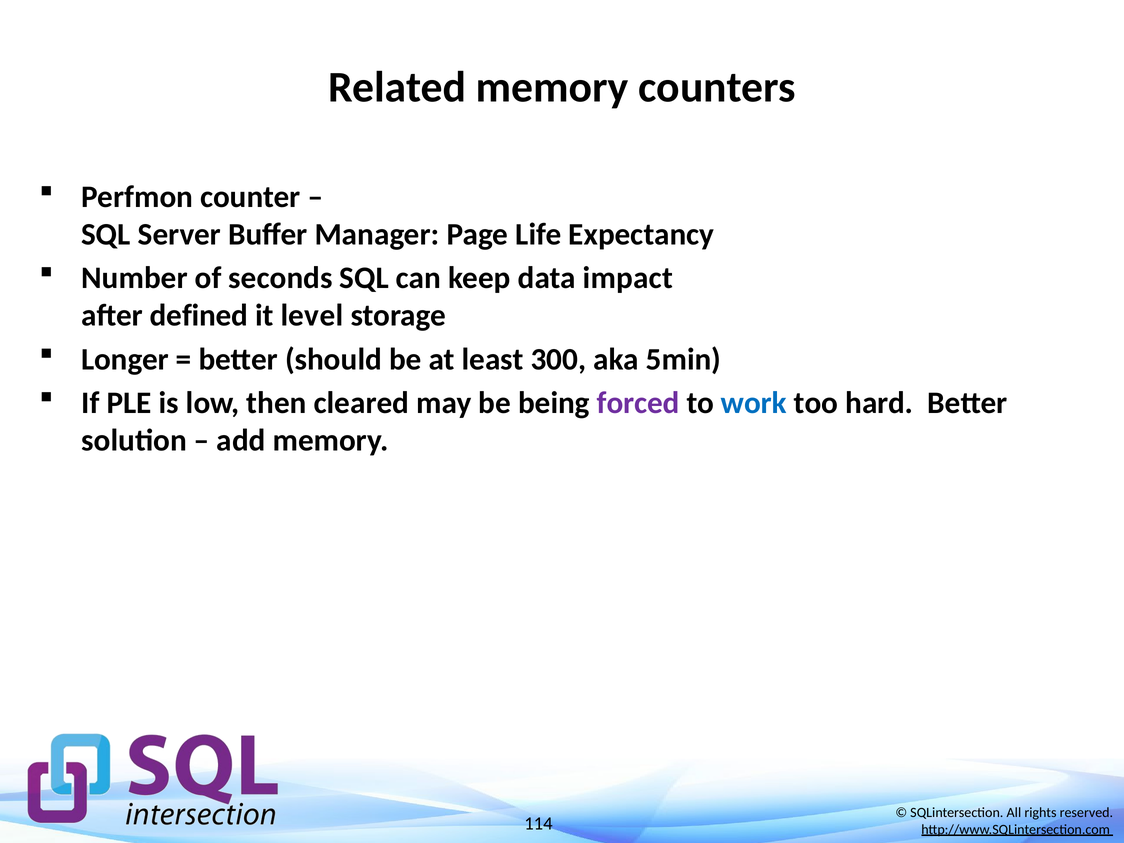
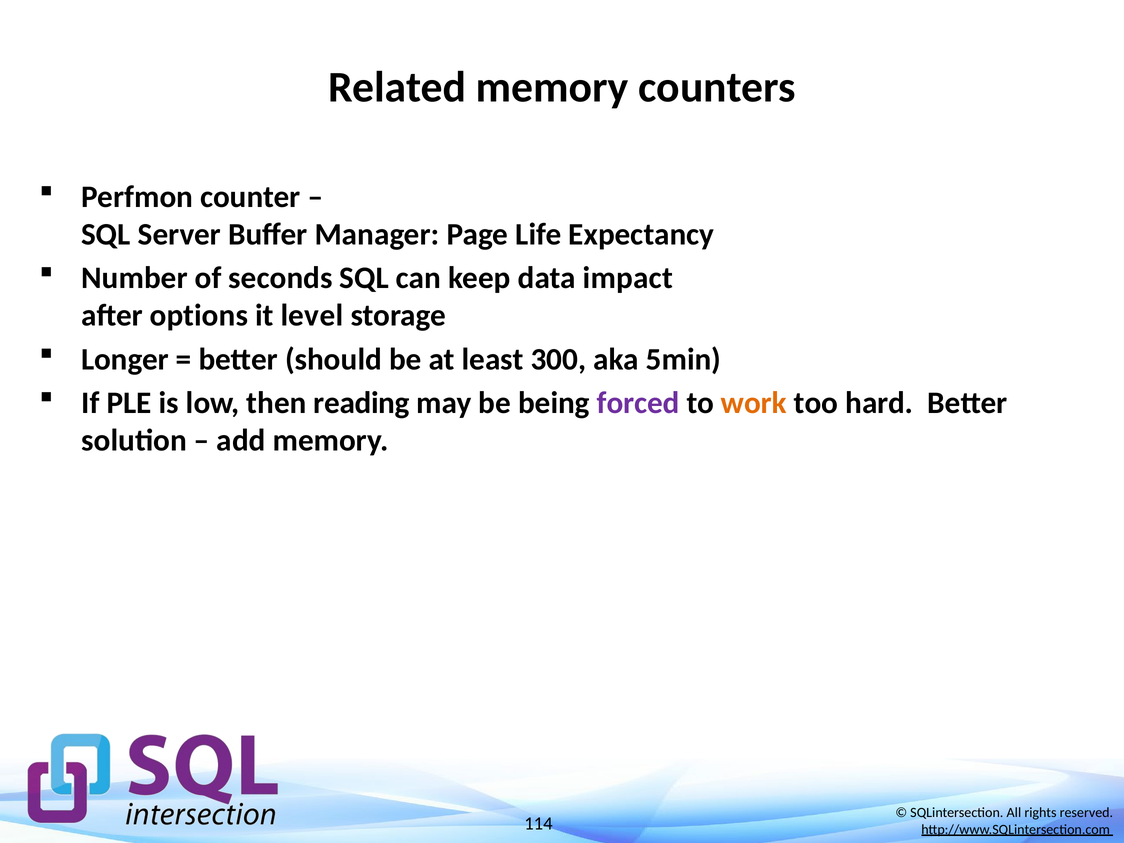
defined: defined -> options (199, 316)
cleared: cleared -> reading (362, 403)
work colour: blue -> orange (754, 403)
